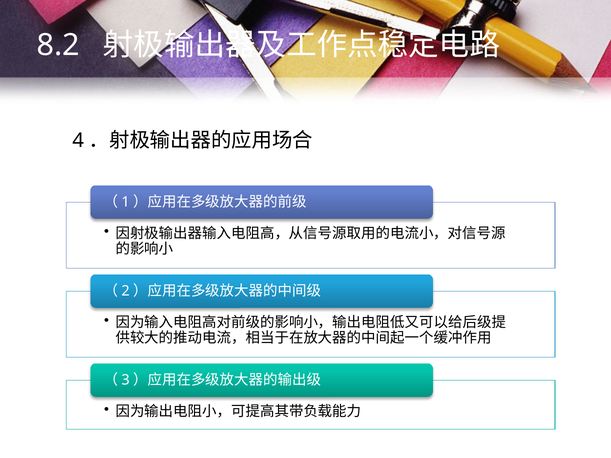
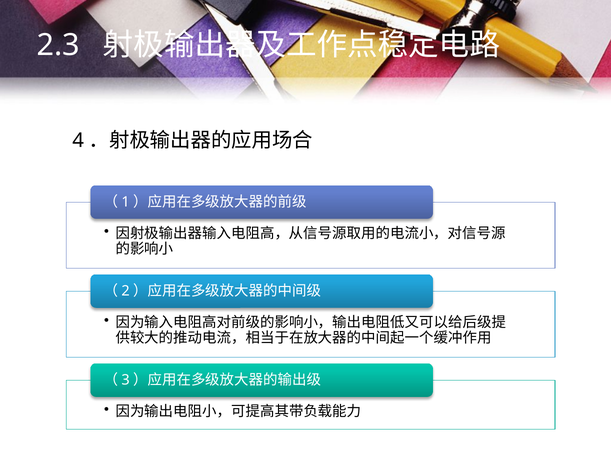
8.2: 8.2 -> 2.3 (58, 45)
